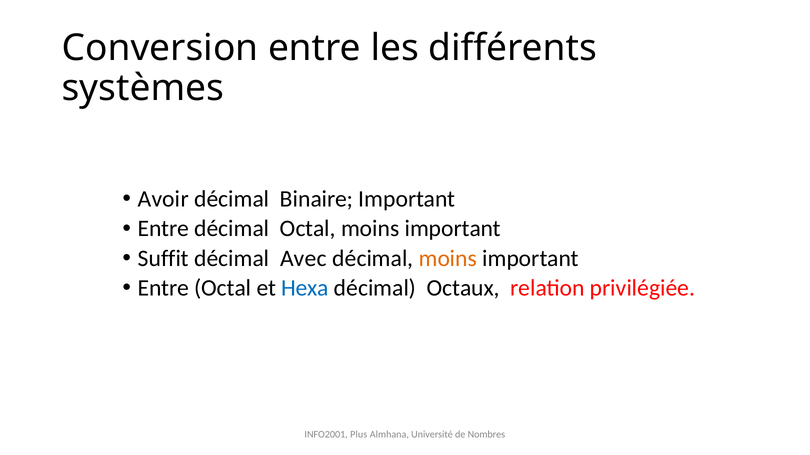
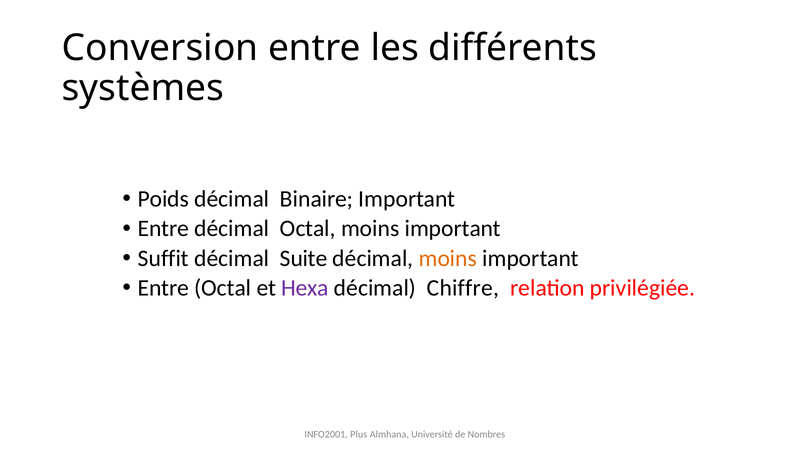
Avoir: Avoir -> Poids (163, 199)
Avec: Avec -> Suite (304, 259)
Hexa colour: blue -> purple (305, 288)
Octaux: Octaux -> Chiffre (463, 288)
